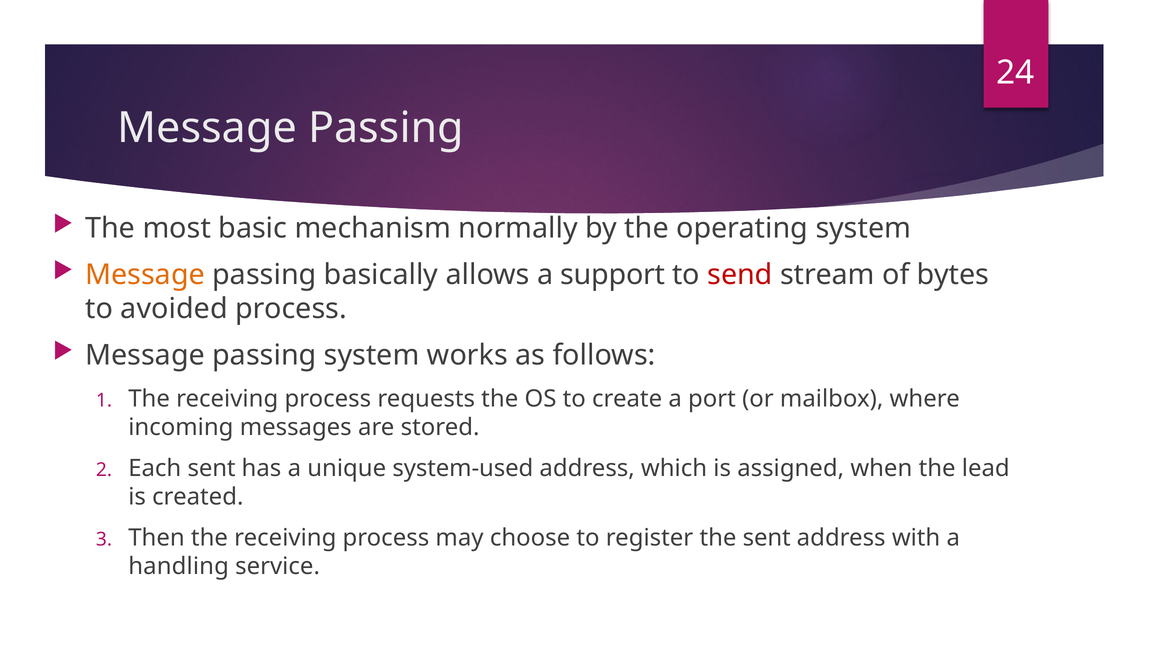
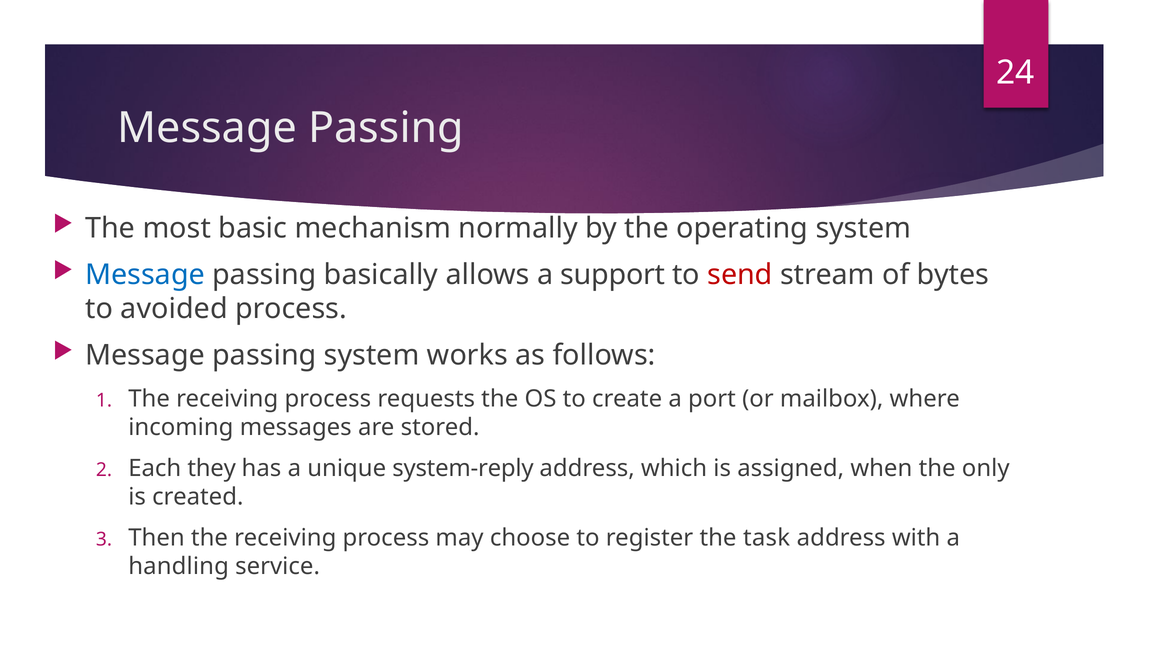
Message colour: orange -> blue (145, 275)
Each sent: sent -> they (212, 468)
system-used: system-used -> system-reply (463, 468)
lead: lead -> only (986, 468)
the sent: sent -> task (767, 538)
